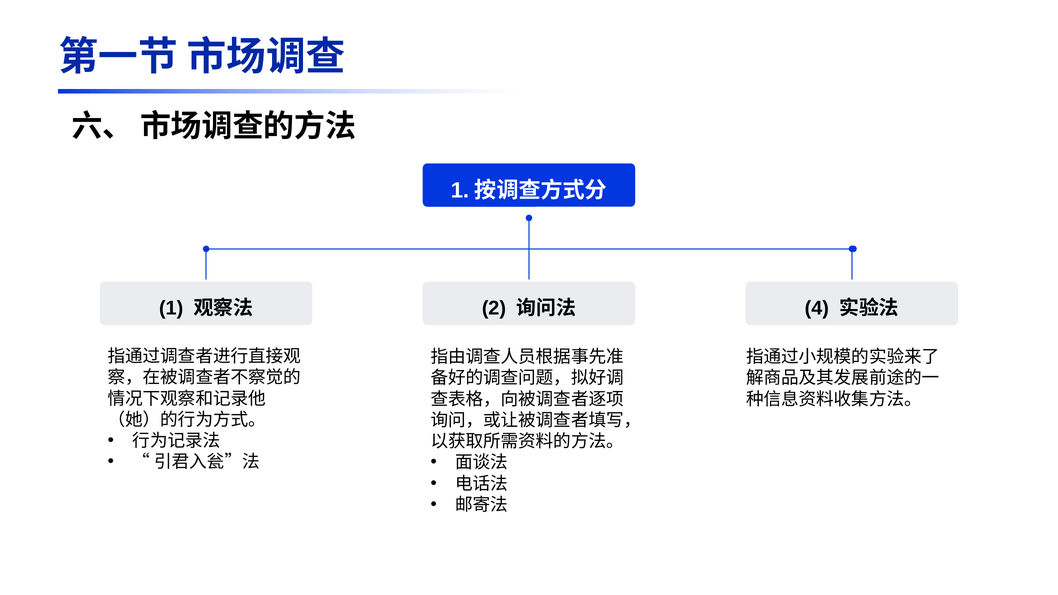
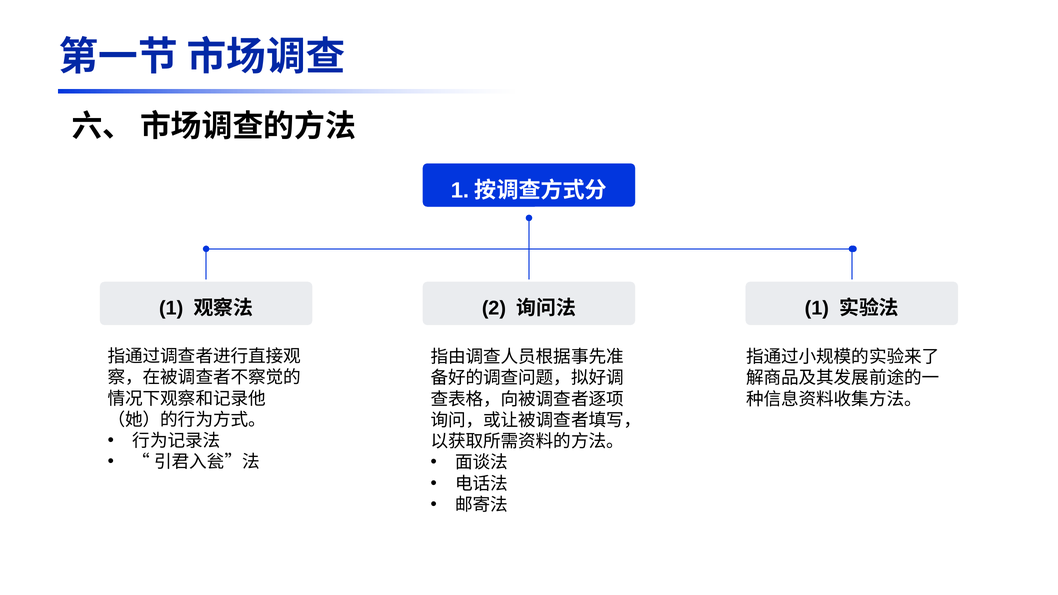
4: 4 -> 1 (817, 308)
